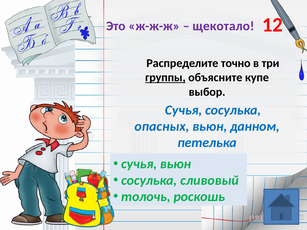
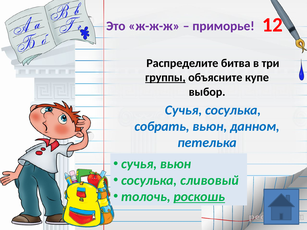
щекотало: щекотало -> приморье (223, 26)
точно: точно -> битва (236, 63)
опасных: опасных -> собрать (162, 127)
роскошь underline: none -> present (199, 197)
